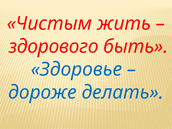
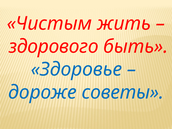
делать: делать -> советы (123, 92)
